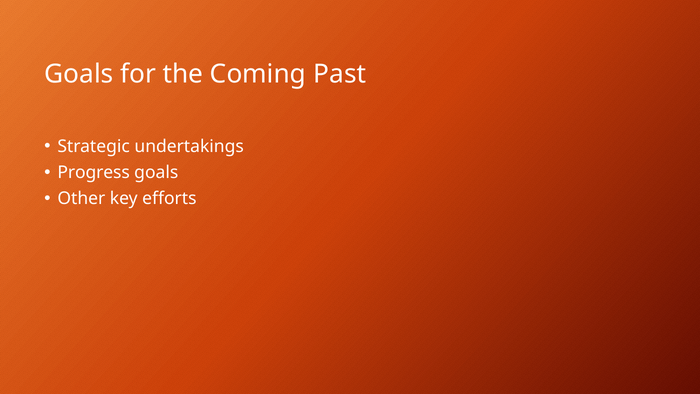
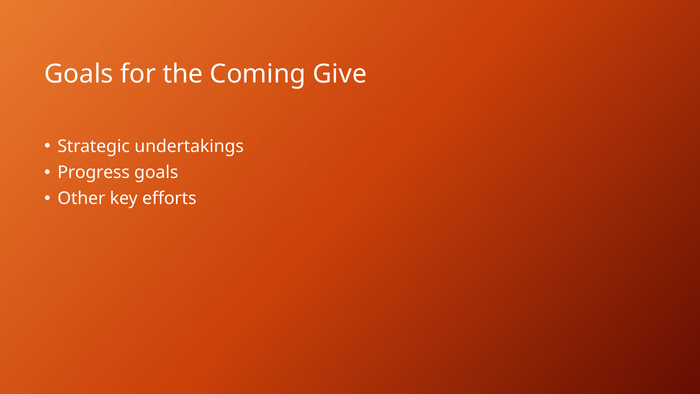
Past: Past -> Give (340, 74)
